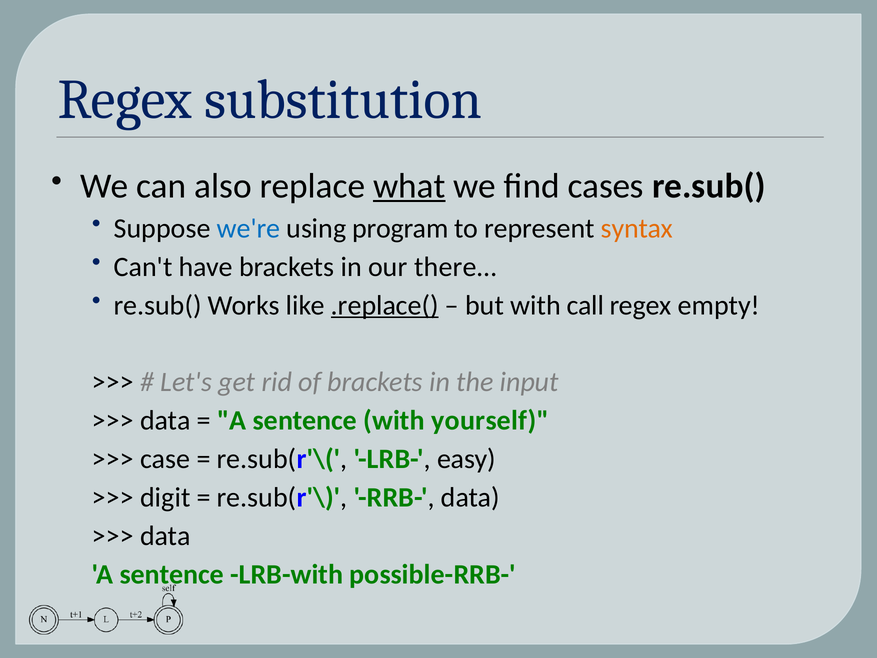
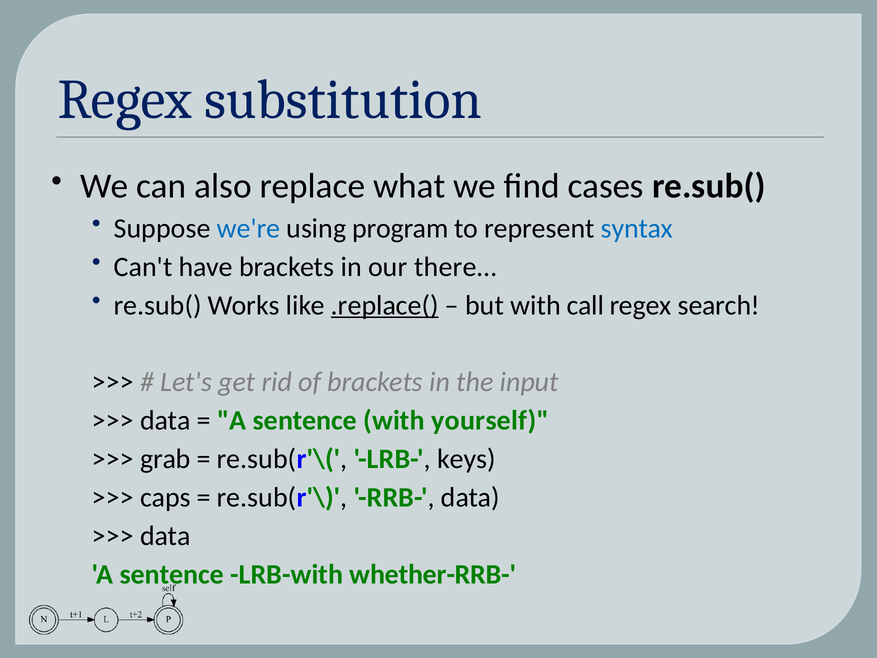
what underline: present -> none (409, 186)
syntax colour: orange -> blue (637, 228)
empty: empty -> search (719, 305)
case: case -> grab (165, 459)
easy: easy -> keys (466, 459)
digit: digit -> caps (165, 497)
possible-RRB-: possible-RRB- -> whether-RRB- (433, 574)
